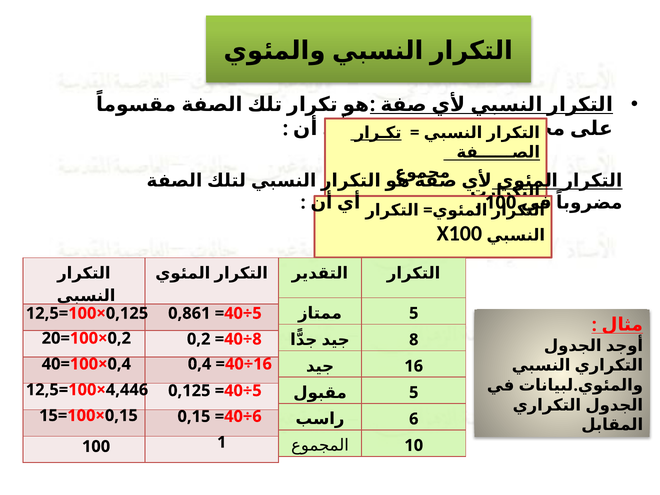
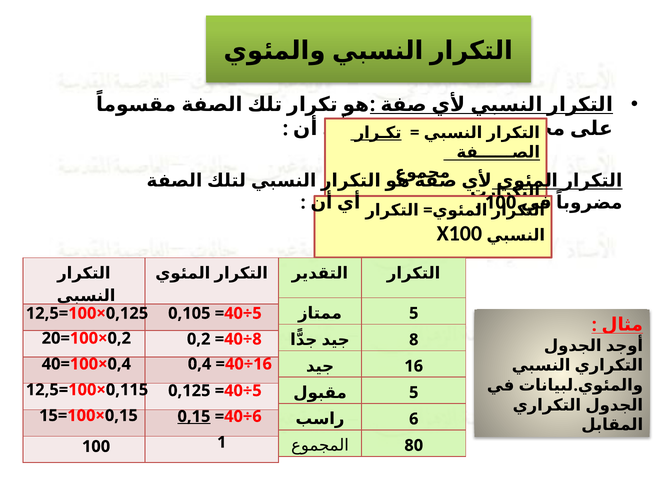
0,861: 0,861 -> 0,105 (189, 313)
4,446: 4,446 -> 0,115 (127, 390)
0,15 underline: none -> present (194, 416)
10: 10 -> 80 (414, 445)
